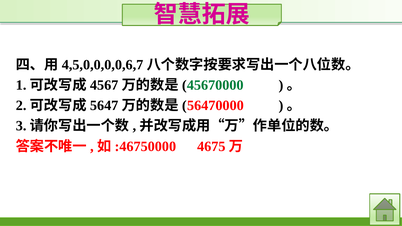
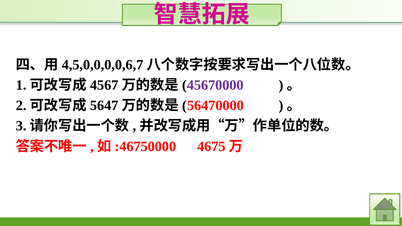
45670000 colour: green -> purple (215, 85)
